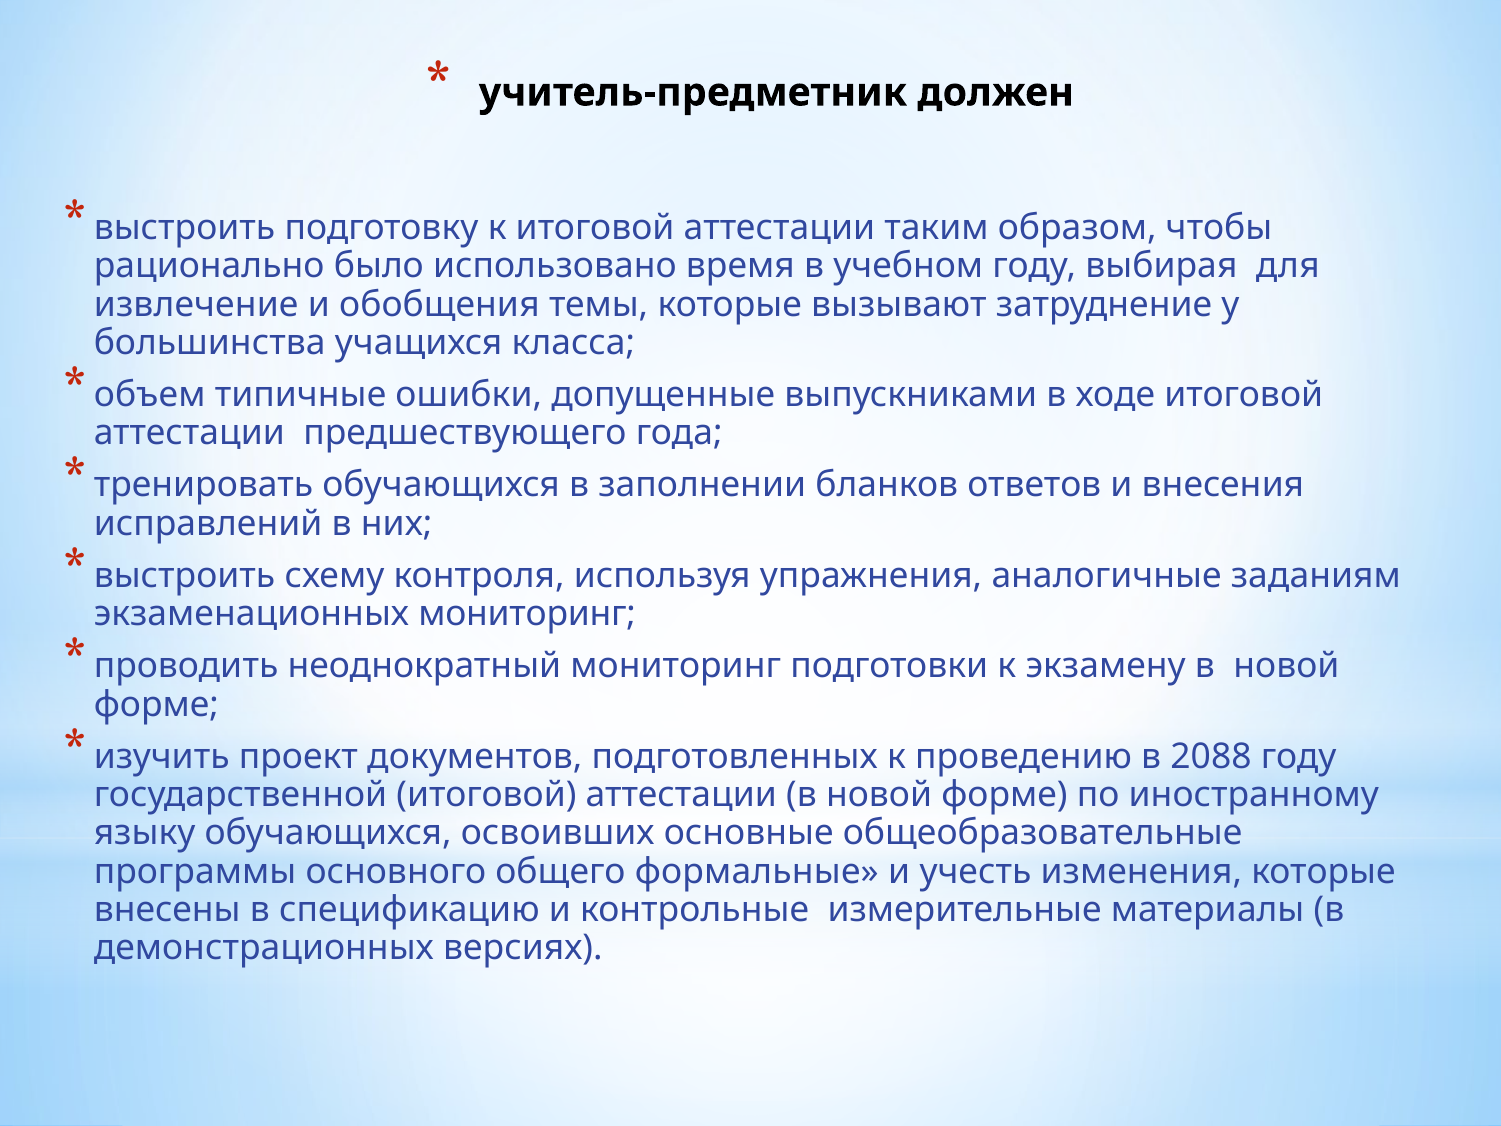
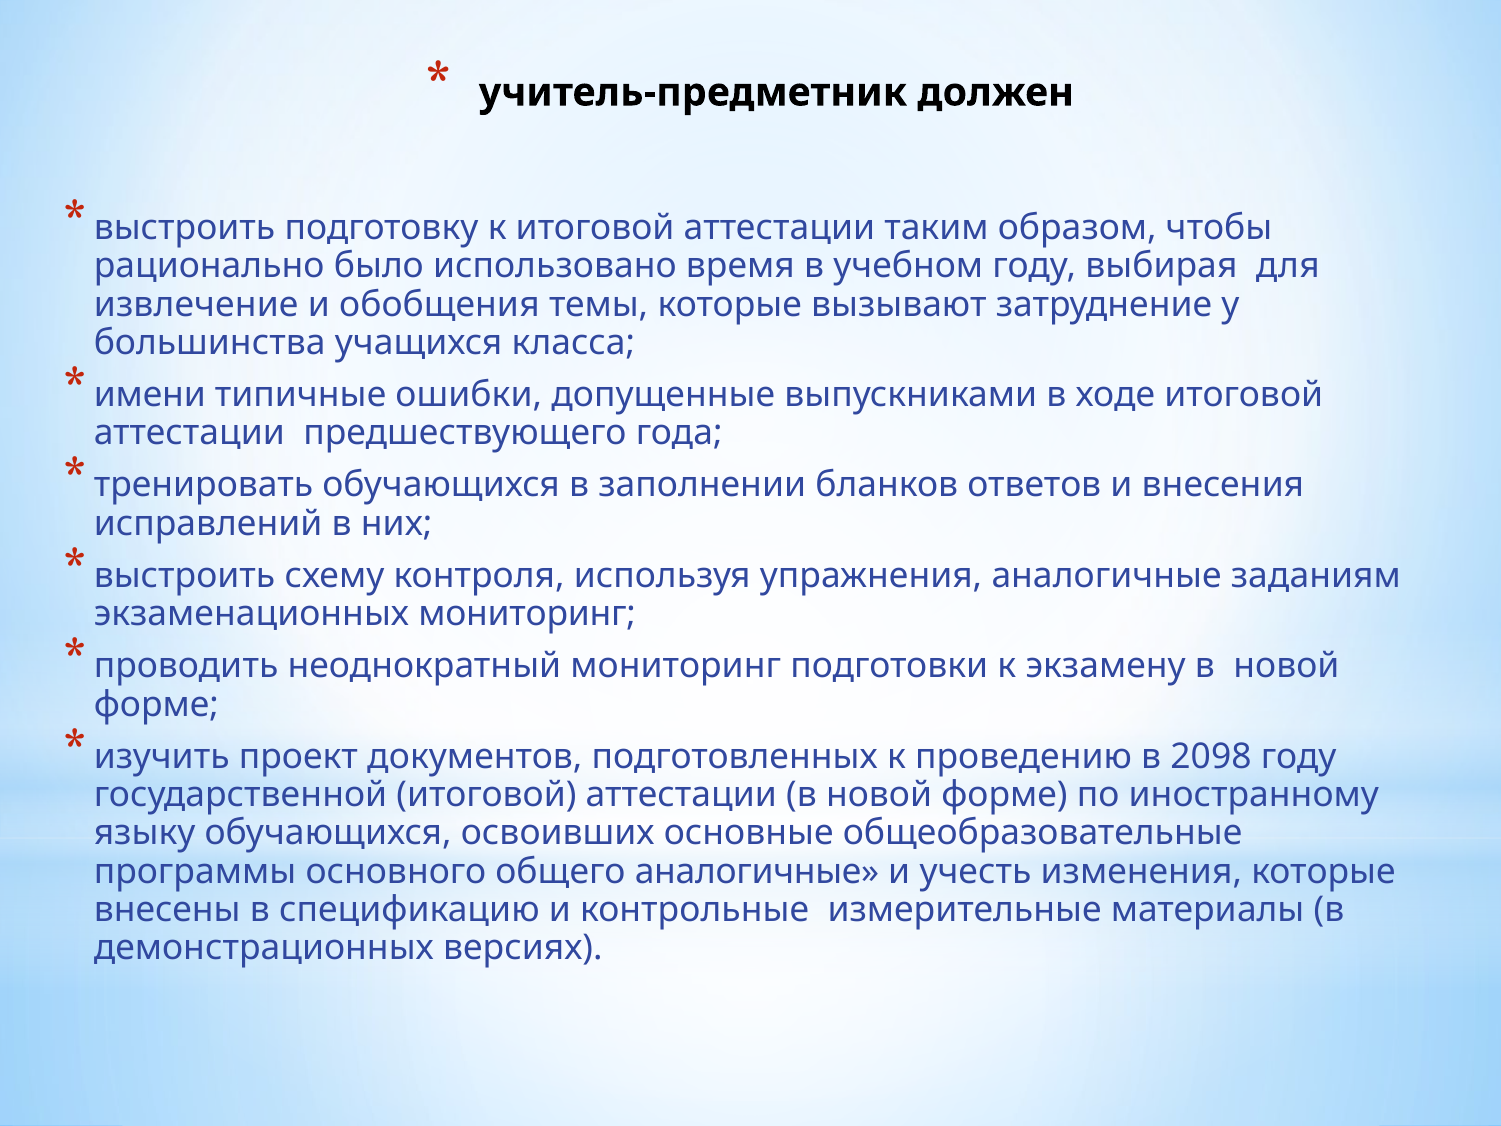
объем: объем -> имени (150, 395)
2088: 2088 -> 2098 (1211, 756)
общего формальные: формальные -> аналогичные (757, 871)
